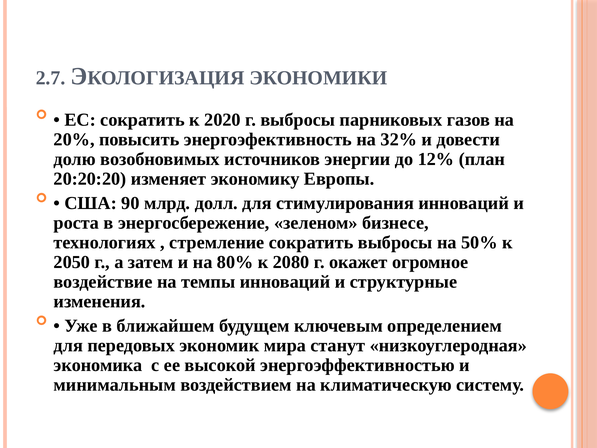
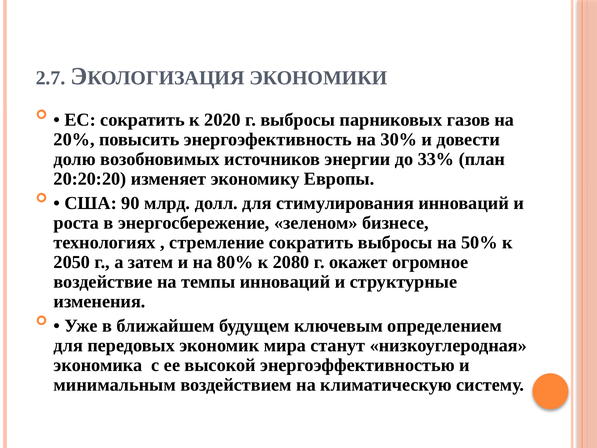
32%: 32% -> 30% (399, 139)
12%: 12% -> 33% (436, 159)
